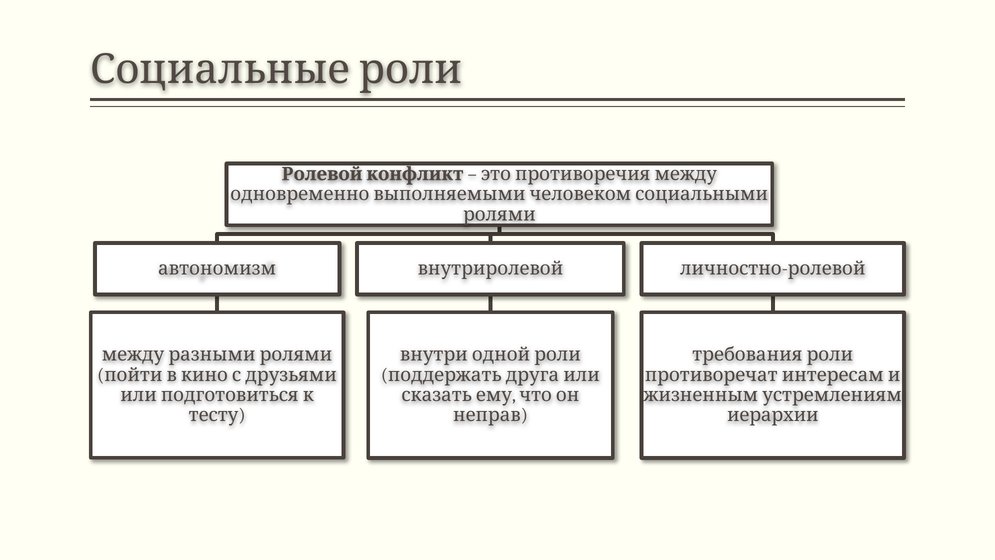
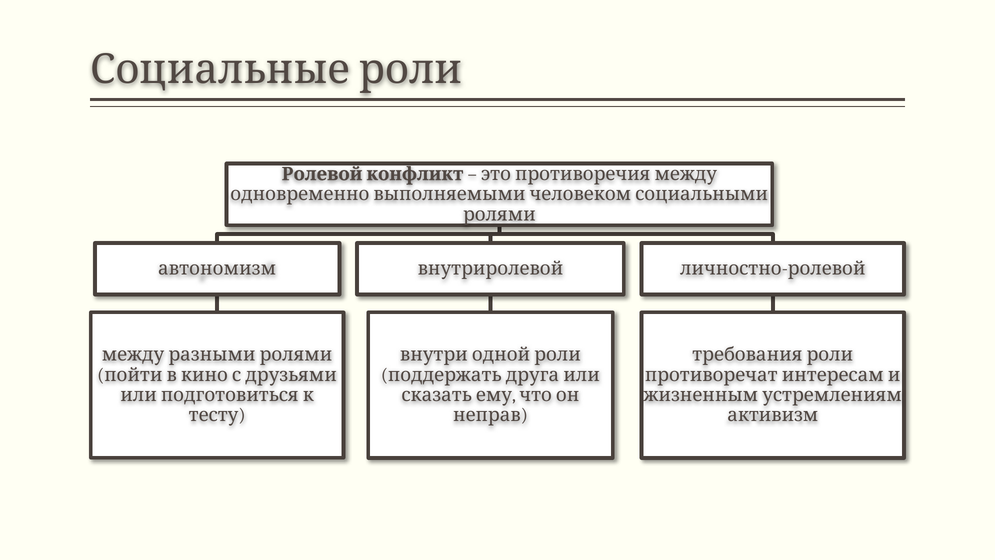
иерархии: иерархии -> активизм (773, 415)
